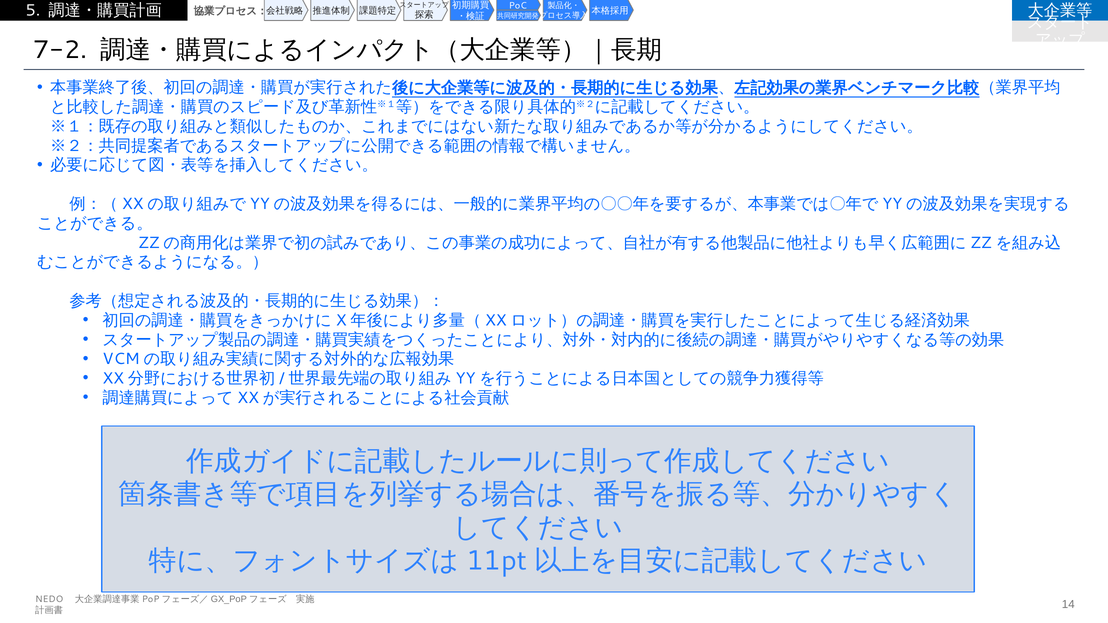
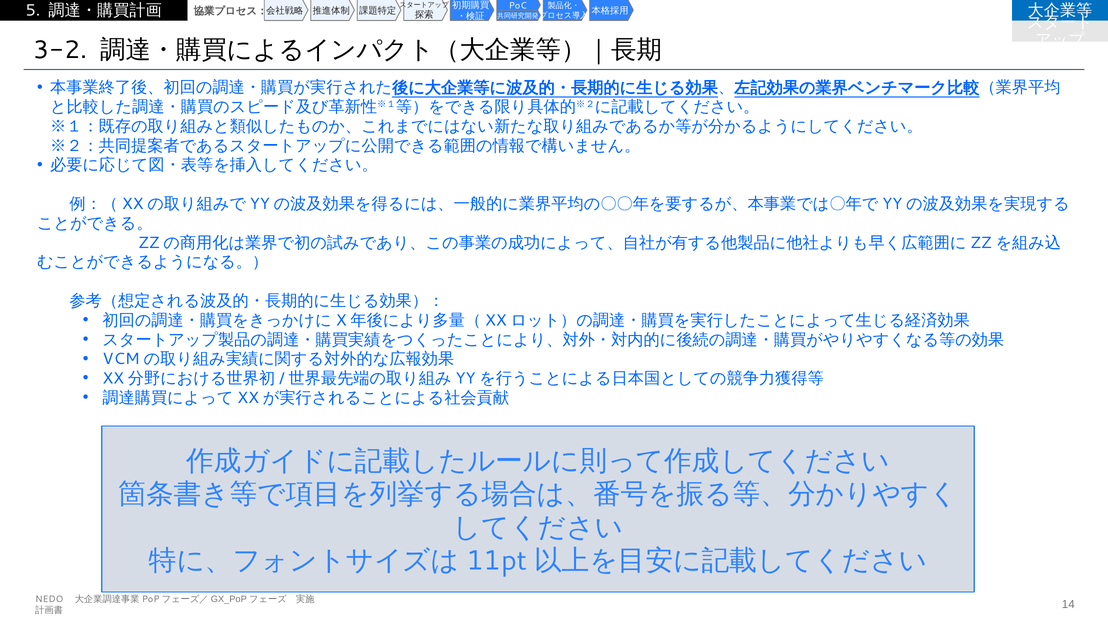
7-2: 7-2 -> 3-2 (60, 50)
